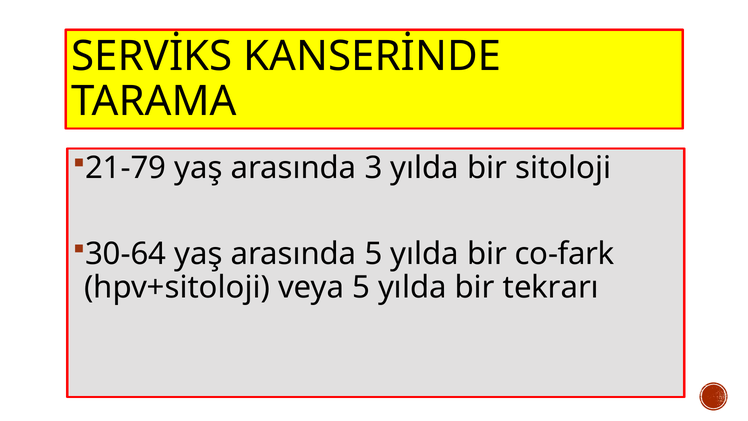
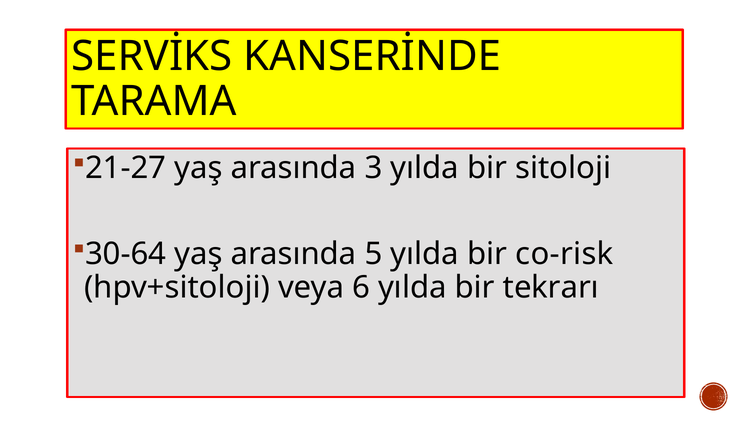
21-79: 21-79 -> 21-27 (126, 168)
co-fark: co-fark -> co-risk (564, 254)
veya 5: 5 -> 6 (361, 287)
